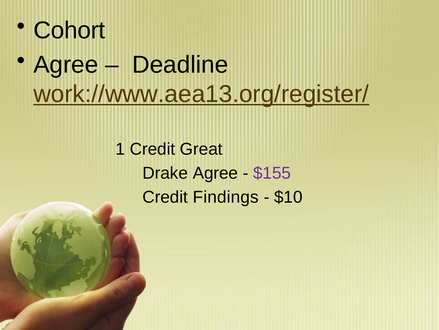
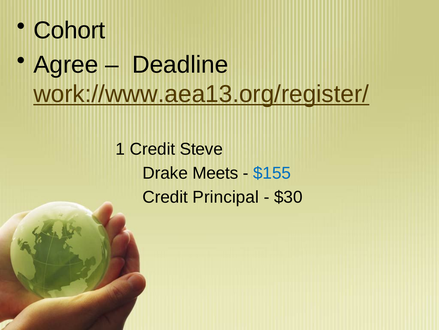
Great: Great -> Steve (201, 149)
Drake Agree: Agree -> Meets (215, 173)
$155 colour: purple -> blue (272, 173)
Findings: Findings -> Principal (226, 197)
$10: $10 -> $30 (288, 197)
